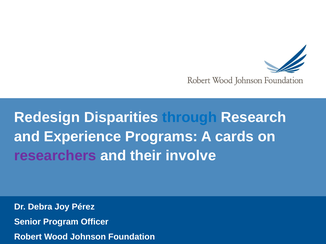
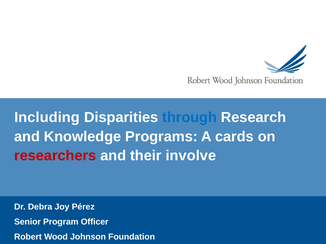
Redesign: Redesign -> Including (47, 118)
Experience: Experience -> Knowledge (83, 137)
researchers colour: purple -> red (55, 156)
